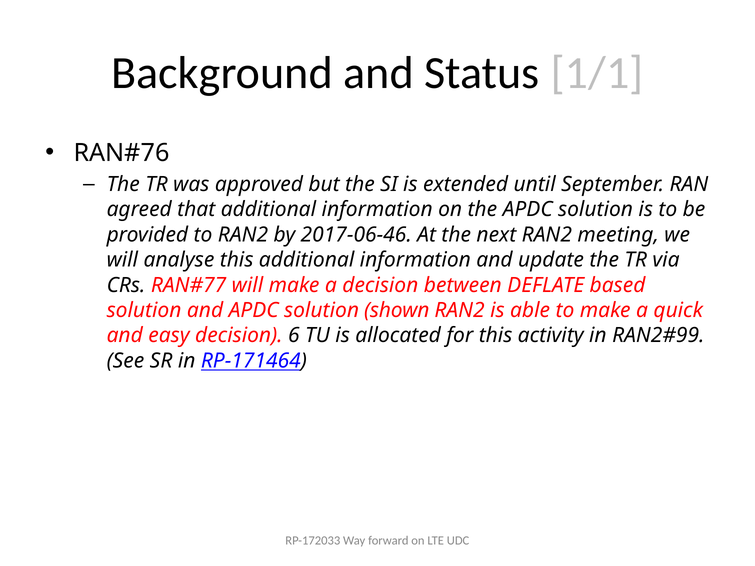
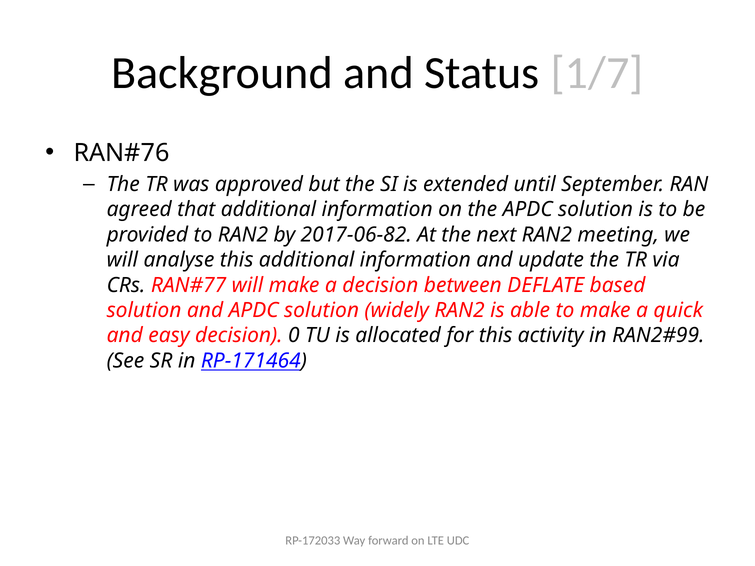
1/1: 1/1 -> 1/7 (597, 73)
2017-06-46: 2017-06-46 -> 2017-06-82 (356, 235)
shown: shown -> widely (397, 310)
6: 6 -> 0 (294, 336)
